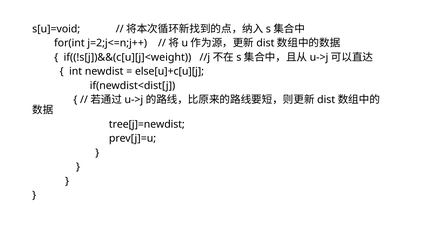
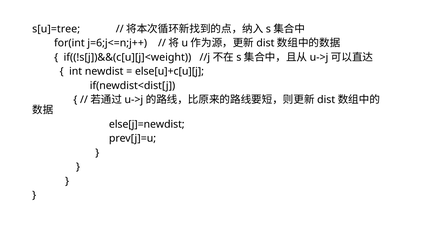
s[u]=void: s[u]=void -> s[u]=tree (56, 29)
j=2;j<=n;j++: j=2;j<=n;j++ -> j=6;j<=n;j++ (117, 43)
tree[j]=newdist: tree[j]=newdist -> else[j]=newdist (147, 124)
